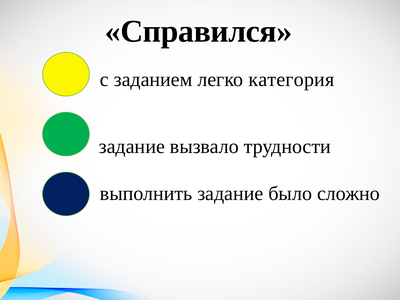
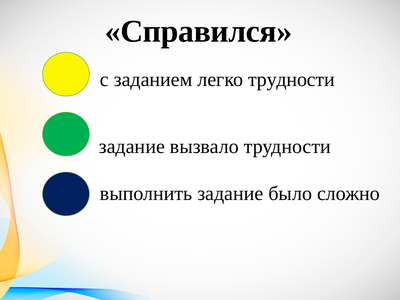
легко категория: категория -> трудности (292, 80)
